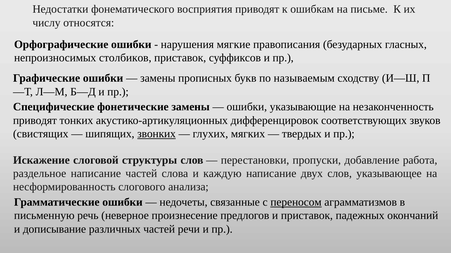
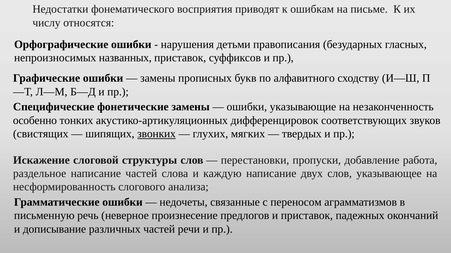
мягкие: мягкие -> детьми (234, 45)
столбиков: столбиков -> названных (125, 58)
называемым: называемым -> алфавитного (304, 78)
приводят: приводят -> особенно (35, 121)
переносом underline: present -> none (296, 203)
